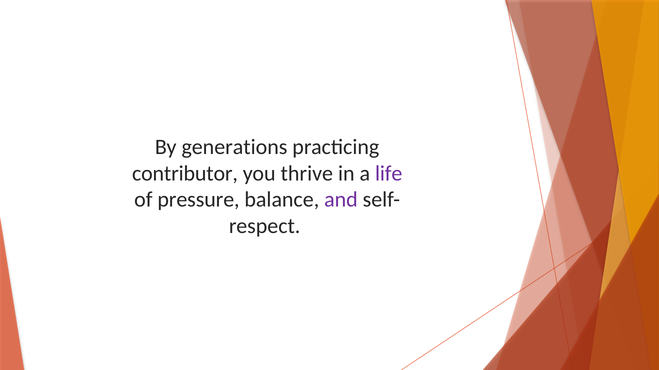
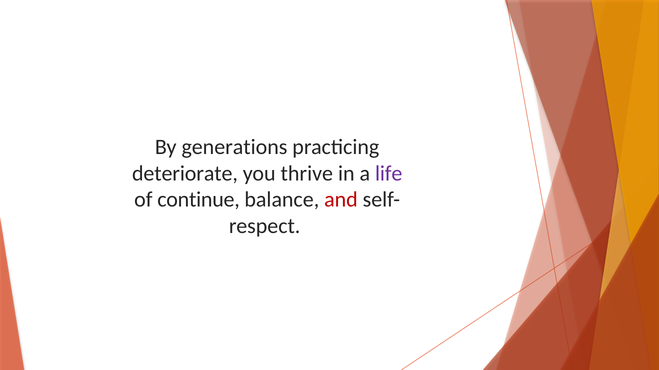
contributor: contributor -> deteriorate (185, 174)
pressure: pressure -> continue (199, 200)
and colour: purple -> red (341, 200)
